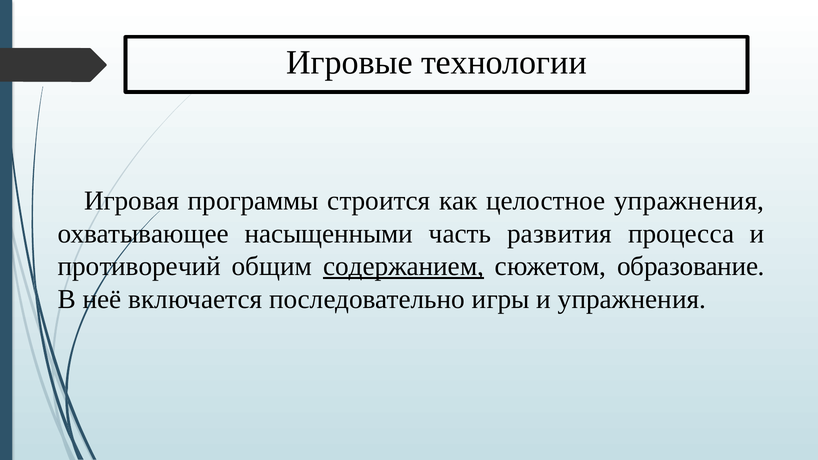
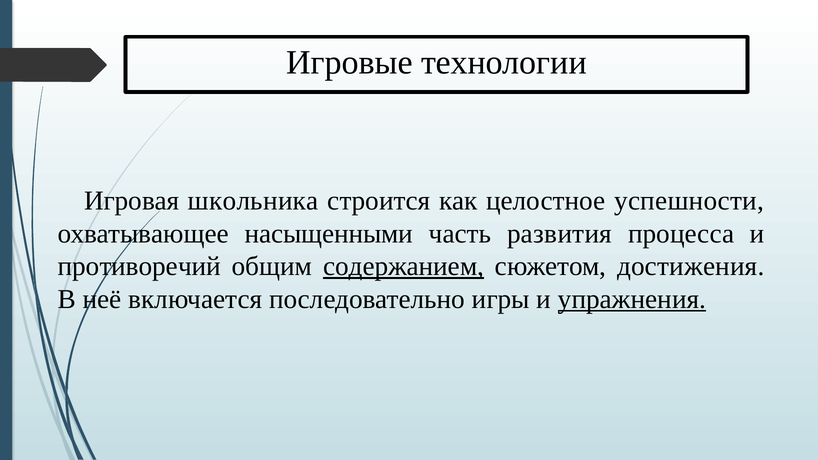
программы: программы -> школьника (253, 201)
целостное упражнения: упражнения -> успешности (689, 201)
образование: образование -> достижения (691, 266)
упражнения underline: none -> present (632, 299)
